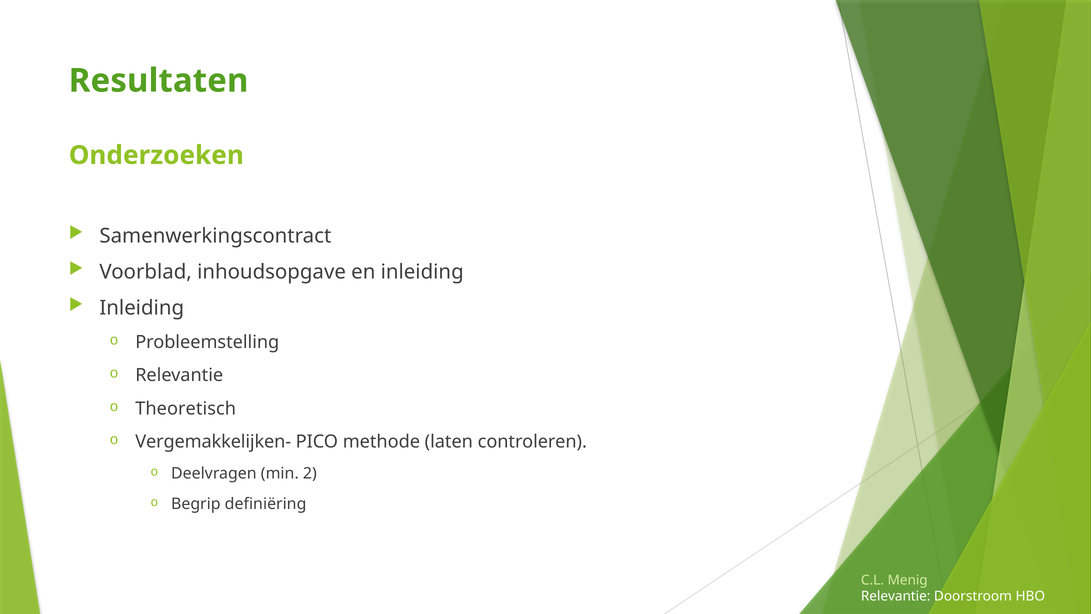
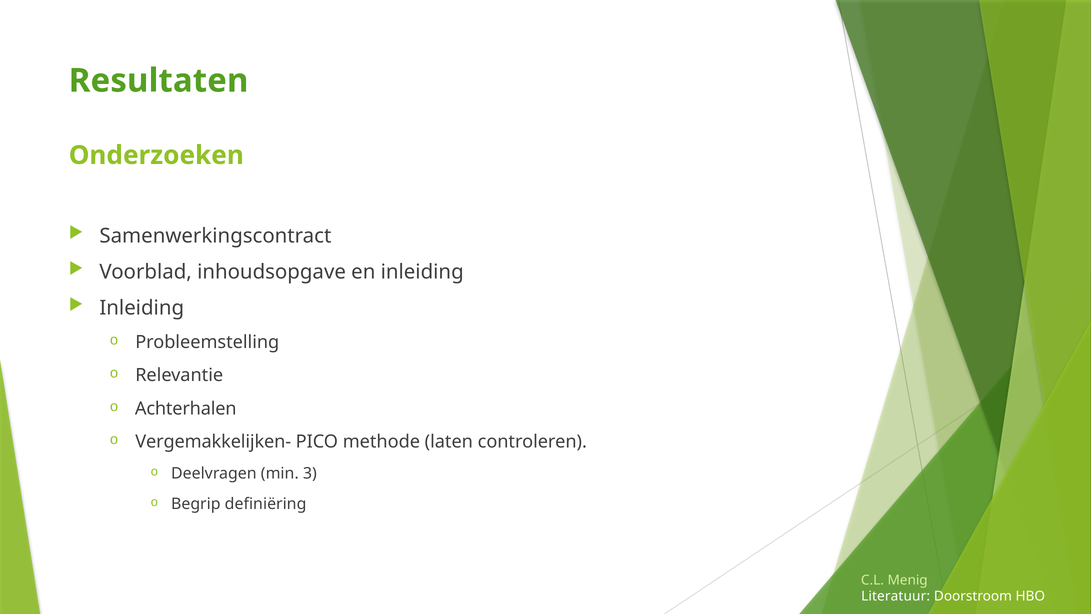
Theoretisch: Theoretisch -> Achterhalen (186, 408)
2: 2 -> 3 (310, 473)
Relevantie: Relevantie -> Literatuur (896, 596)
